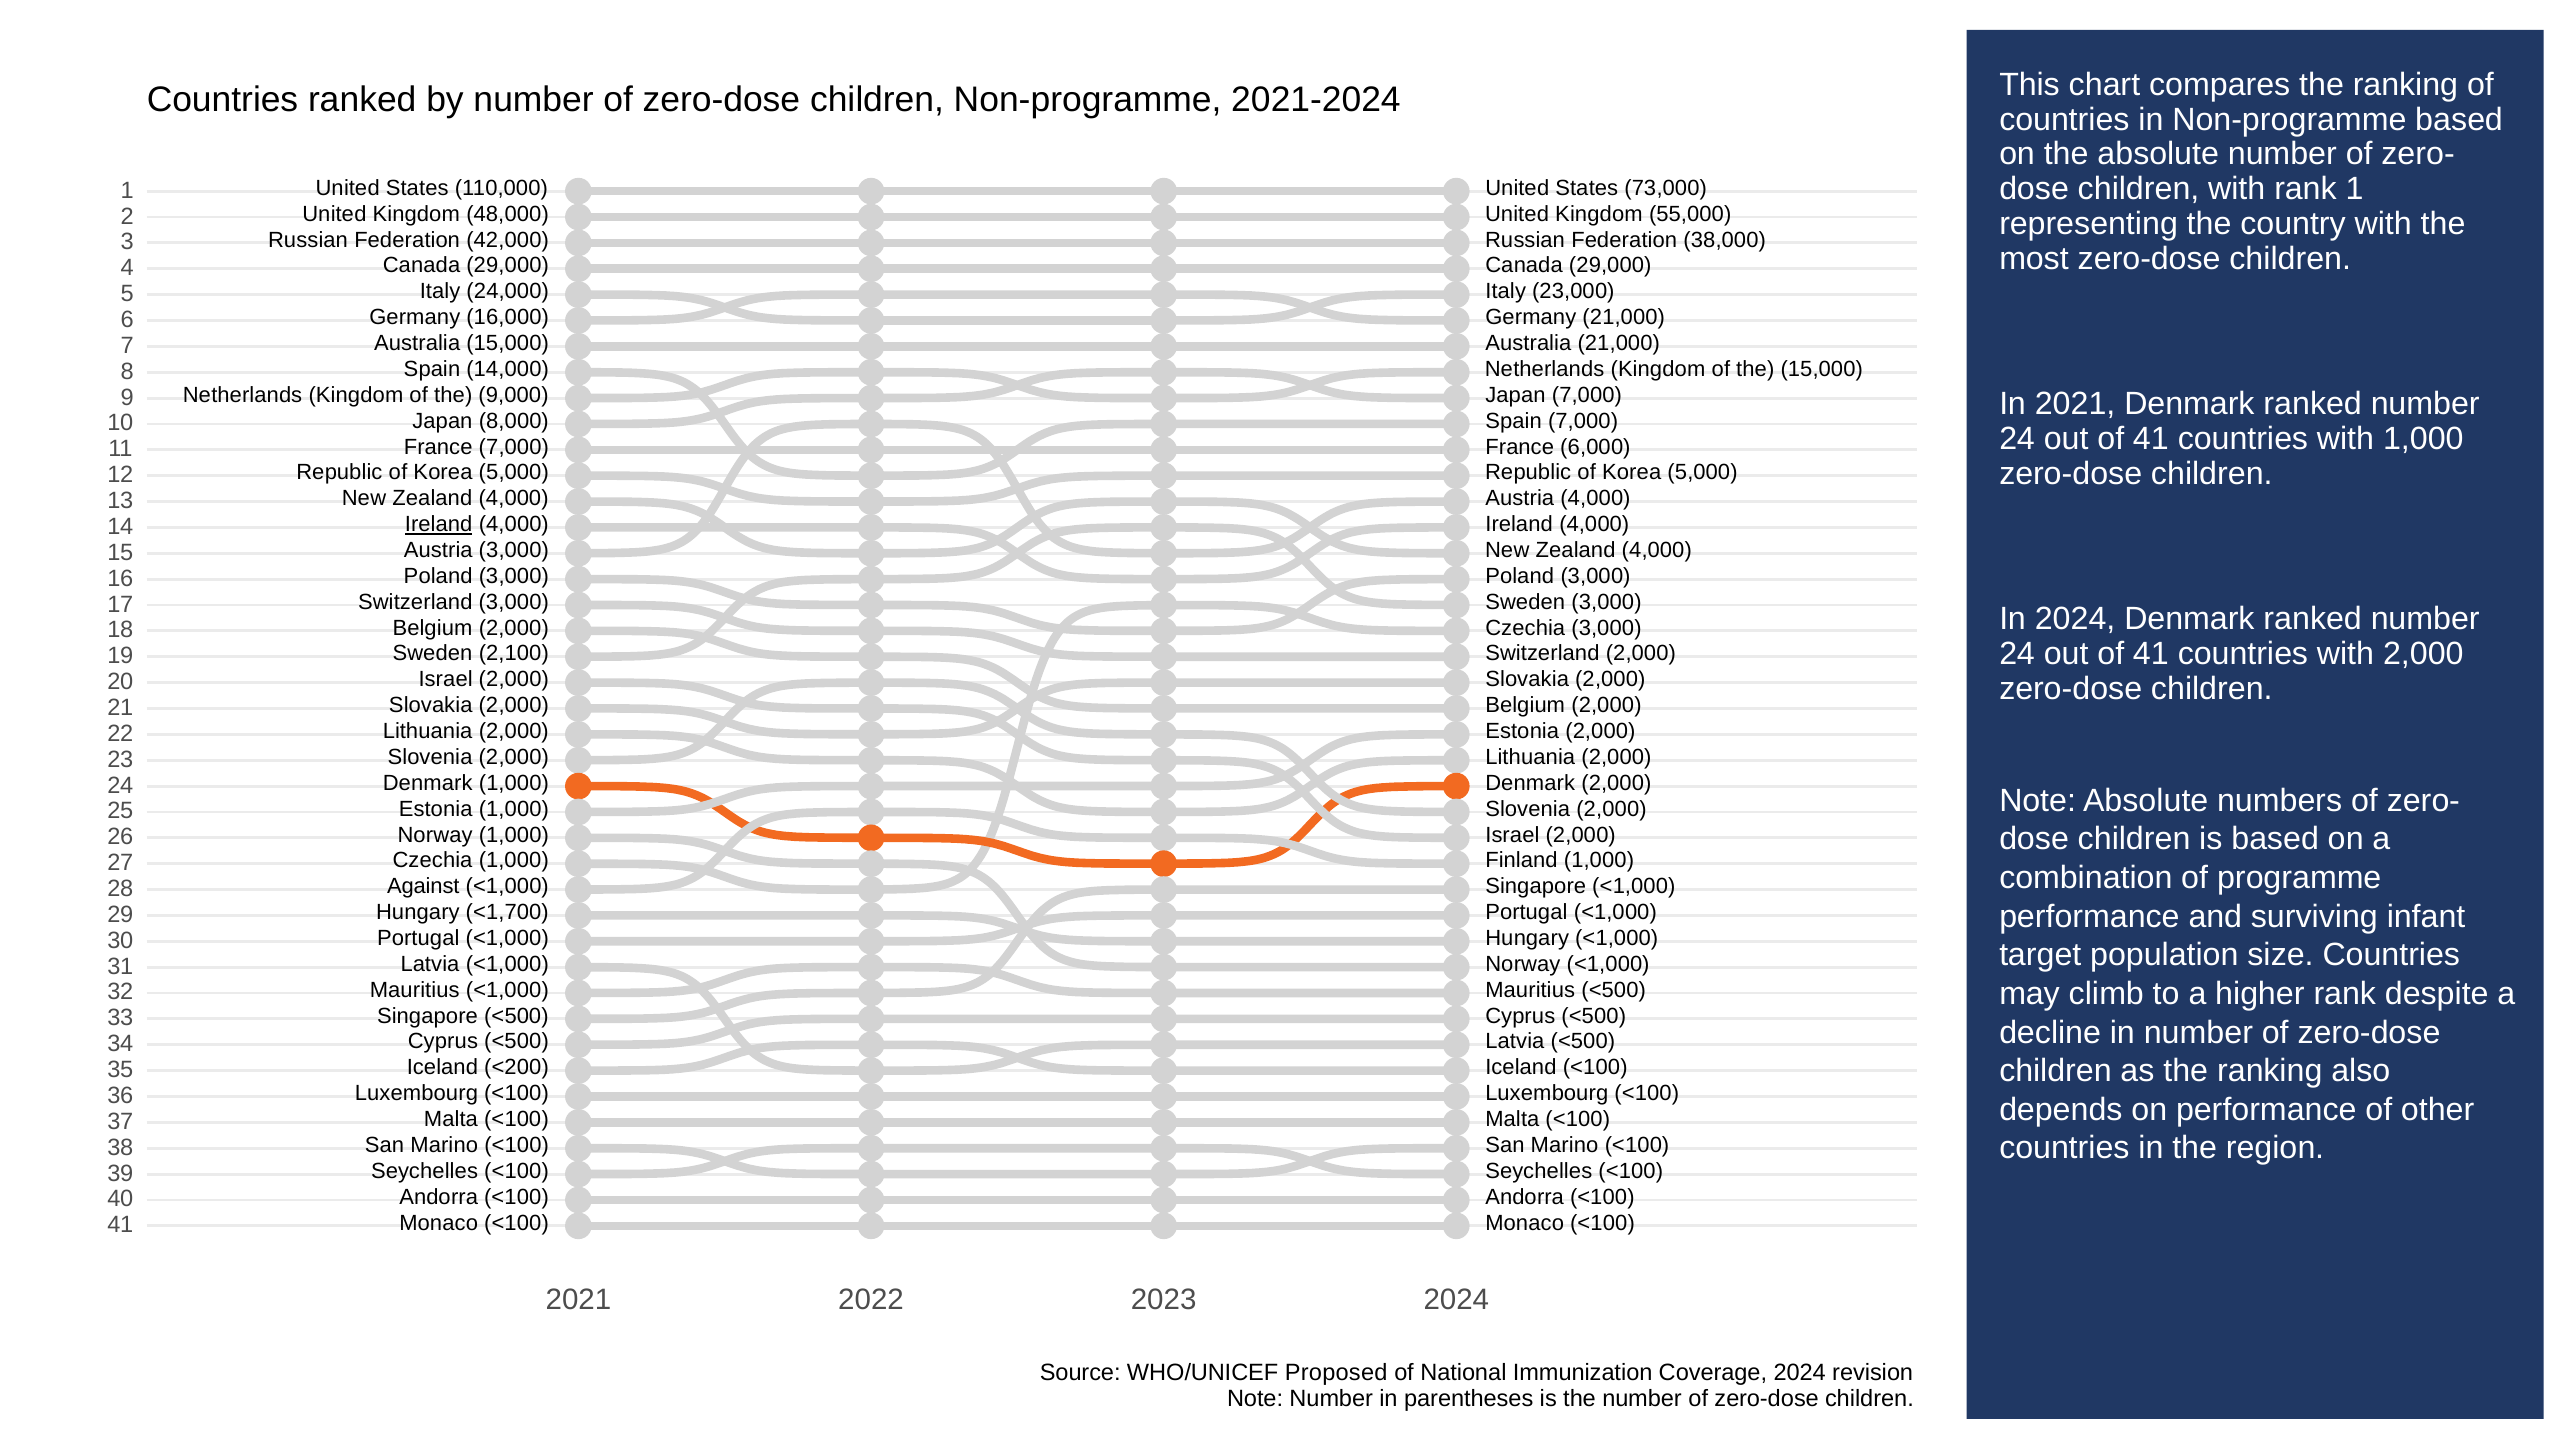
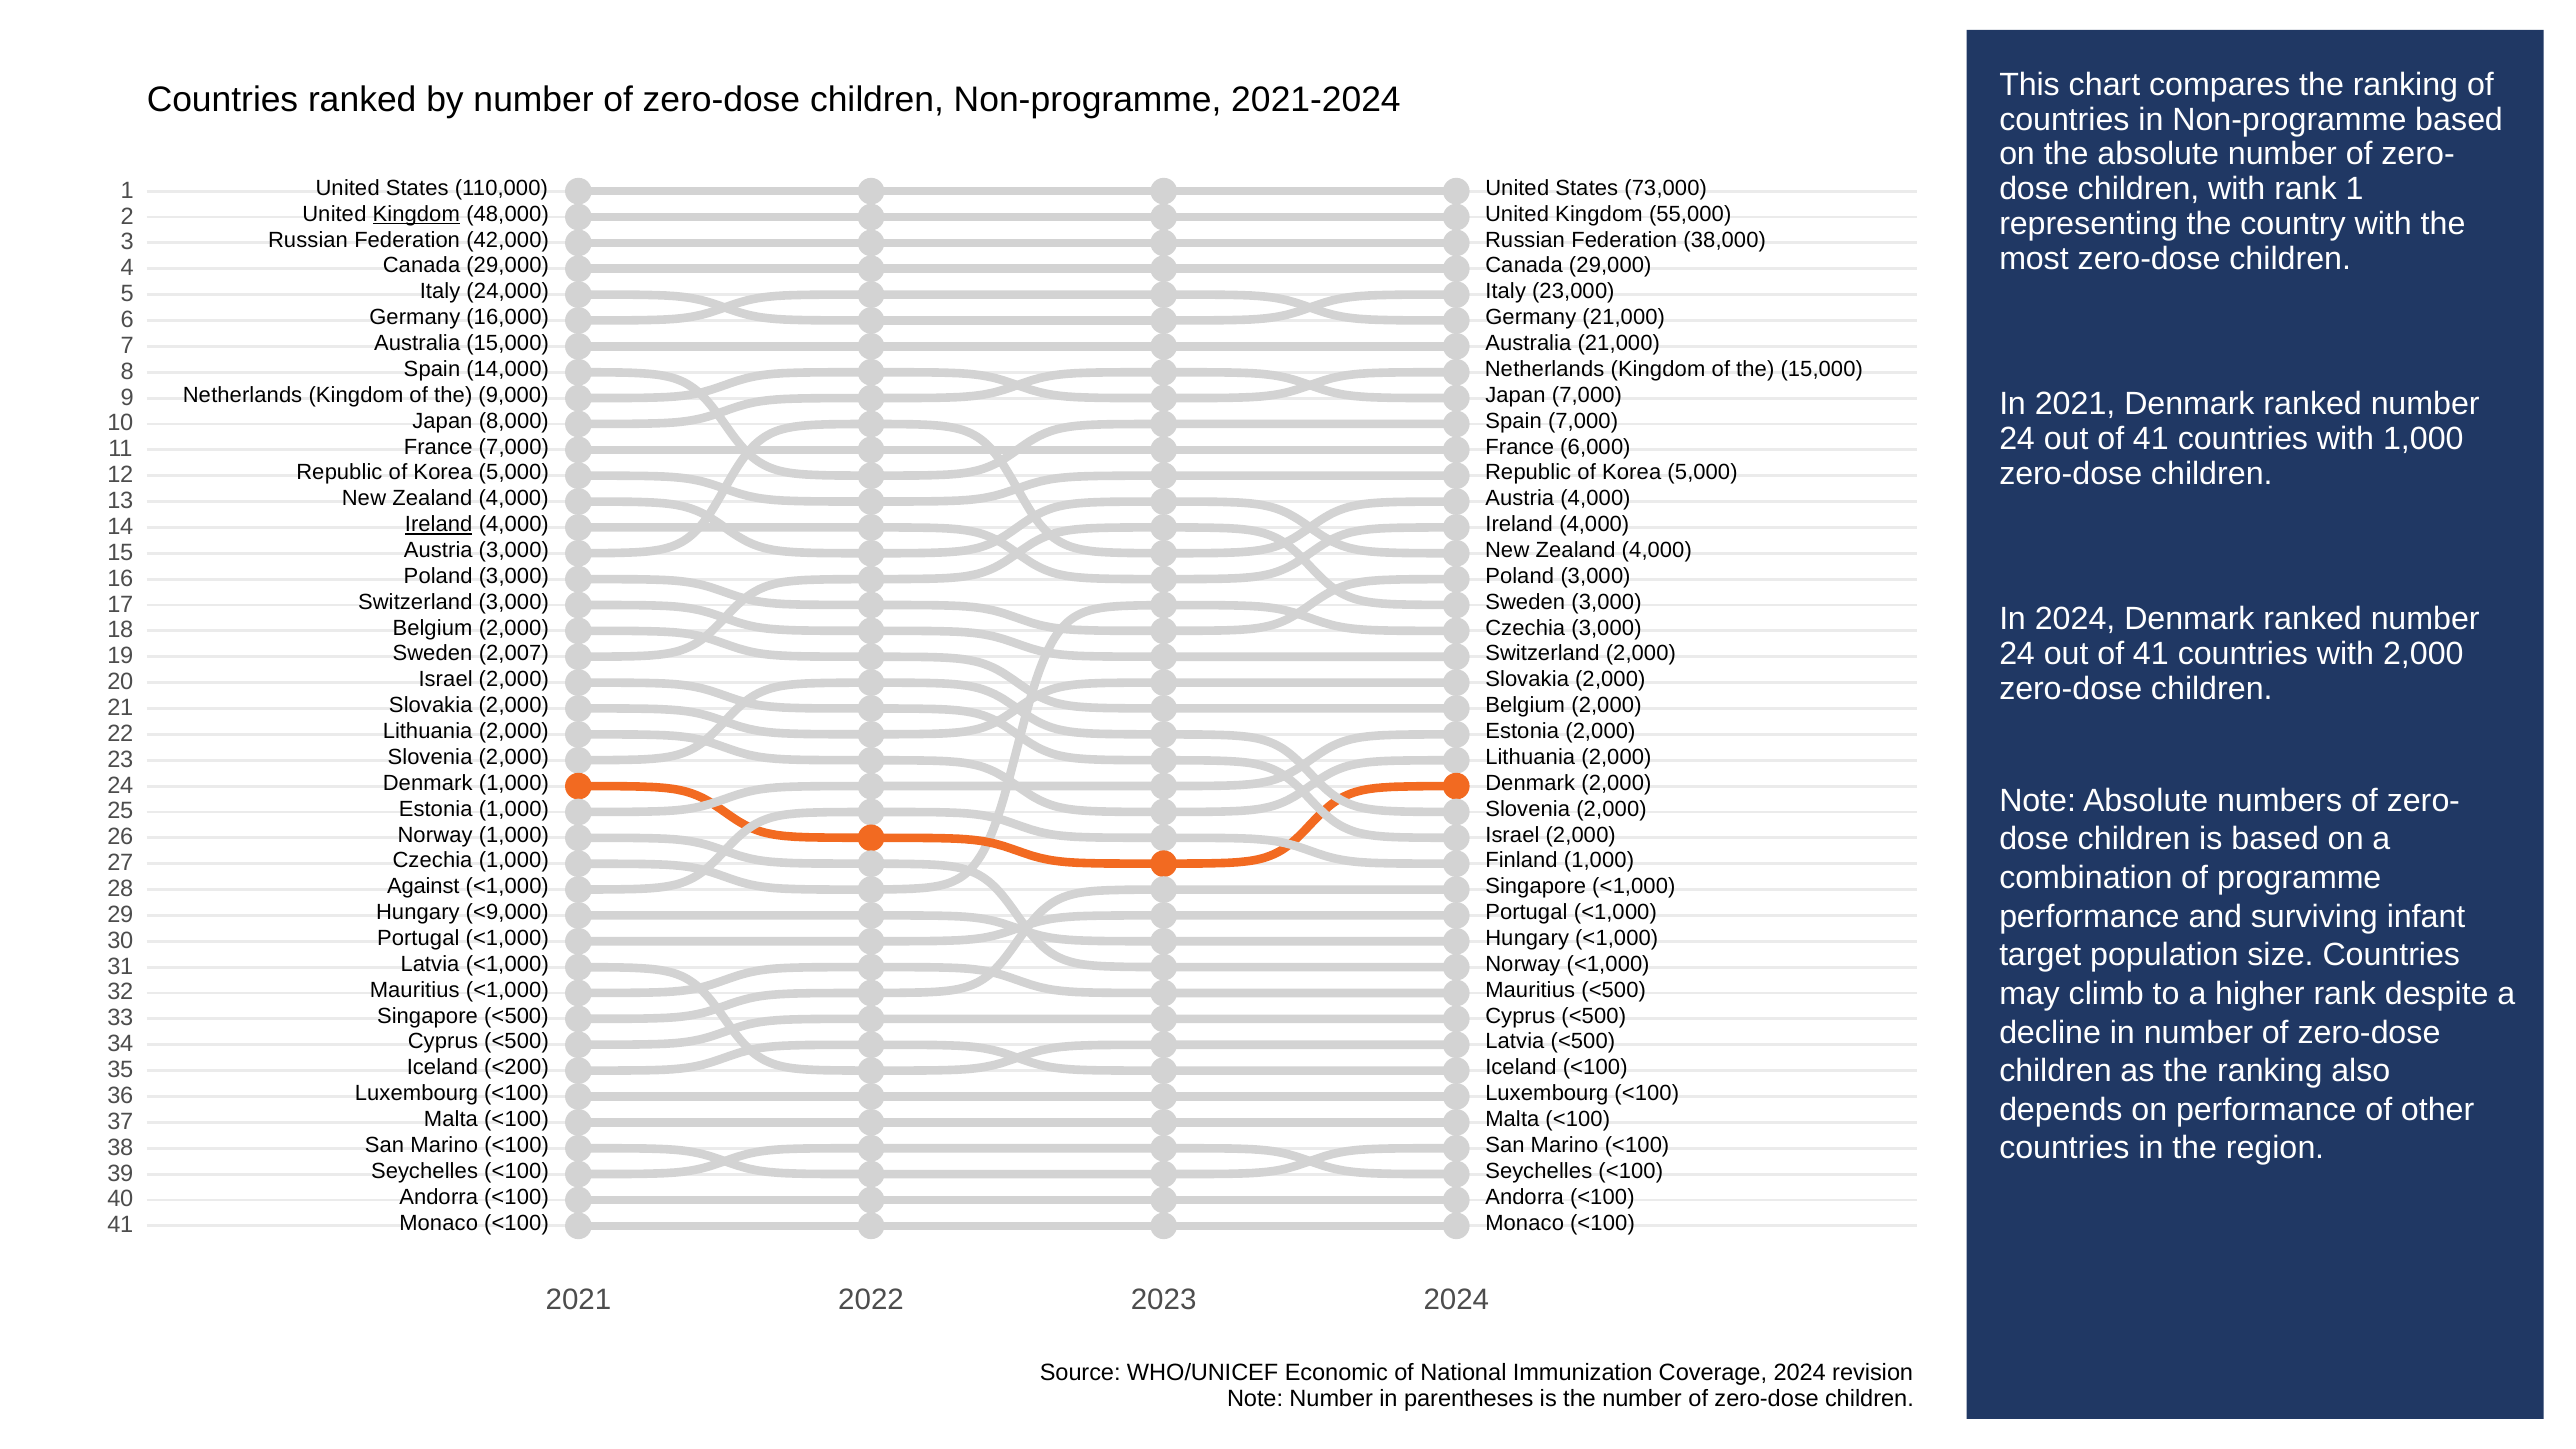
Kingdom underline: none -> present (416, 214)
2,100: 2,100 -> 2,007 (514, 654)
<1,700: <1,700 -> <9,000 (507, 912)
Proposed: Proposed -> Economic (1336, 1373)
